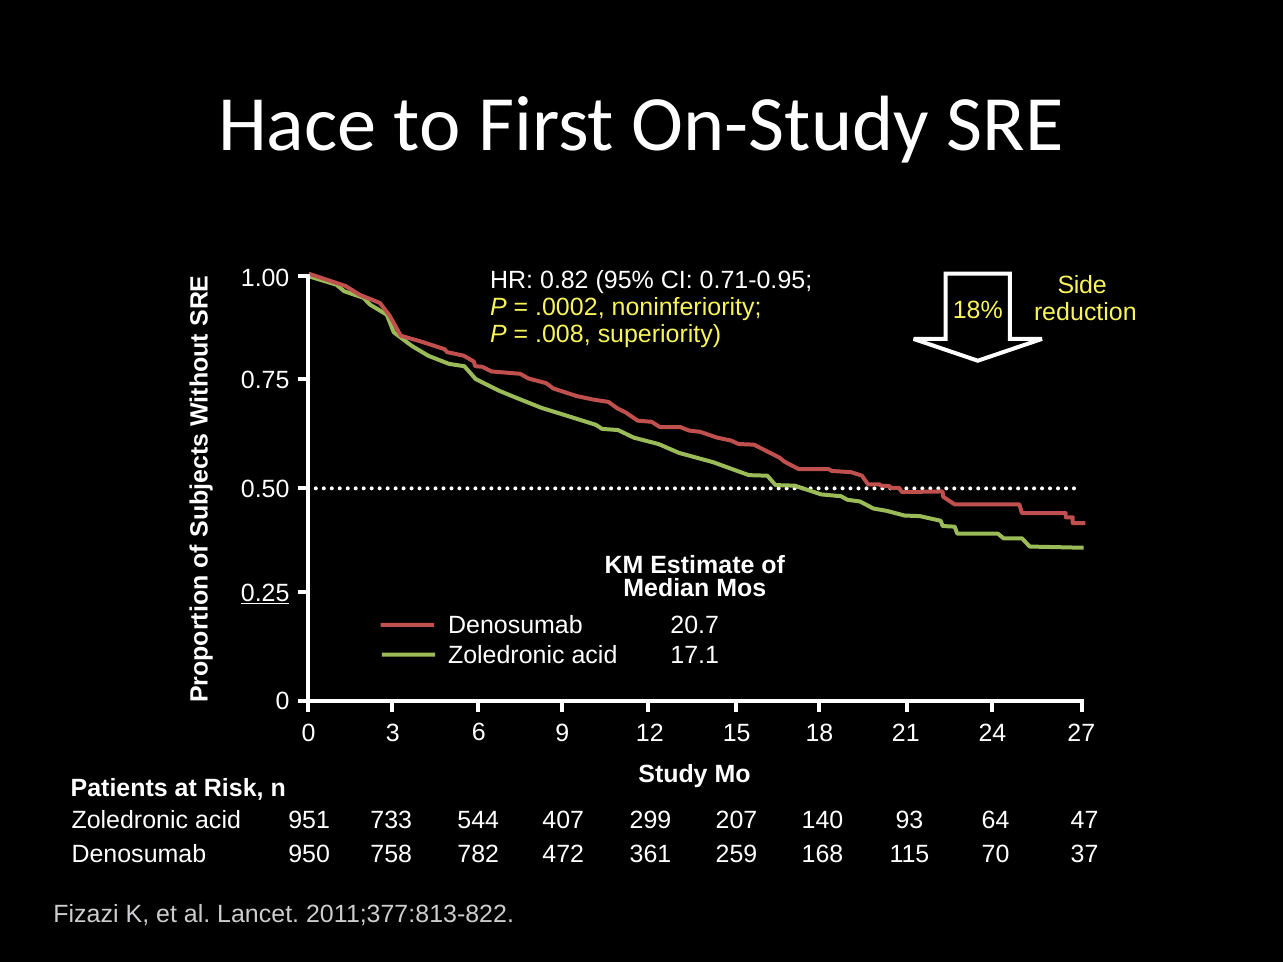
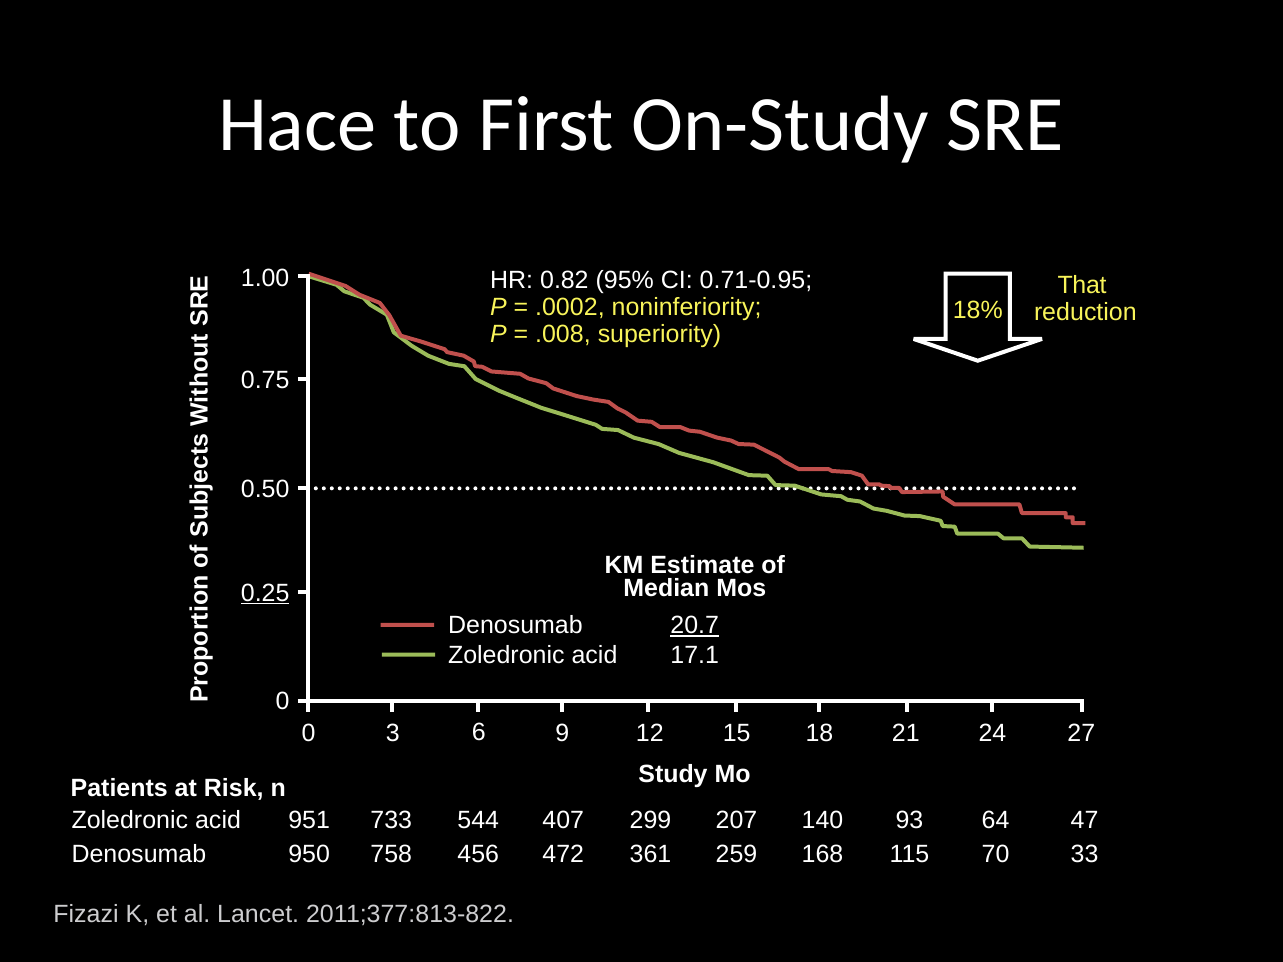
Side: Side -> That (1082, 285)
20.7 underline: none -> present (695, 625)
782: 782 -> 456 (478, 854)
37: 37 -> 33 (1085, 854)
